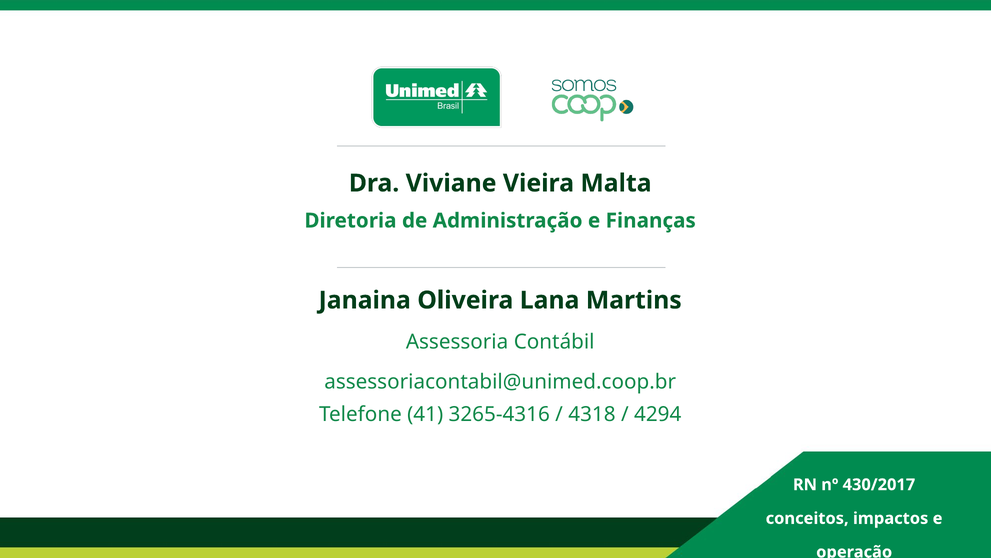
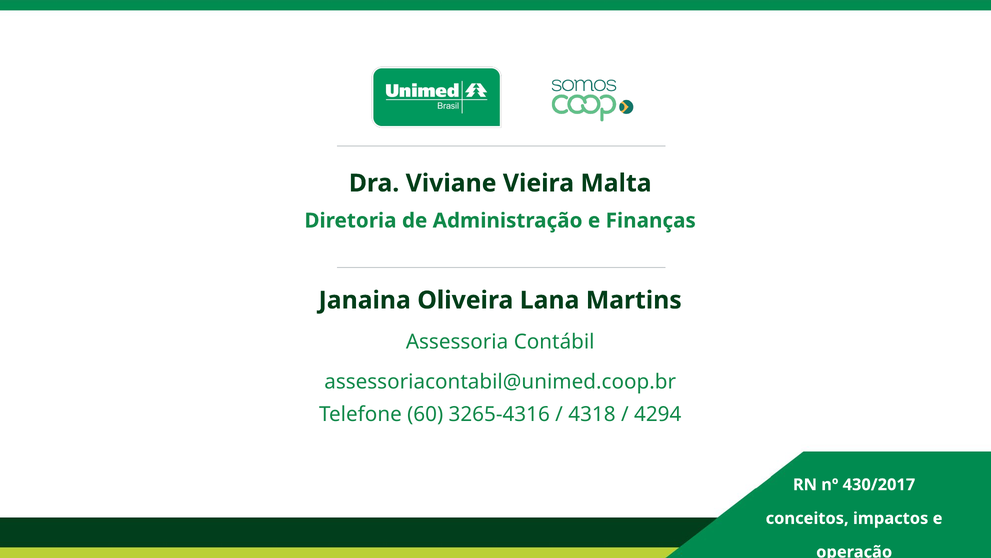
41: 41 -> 60 (425, 414)
